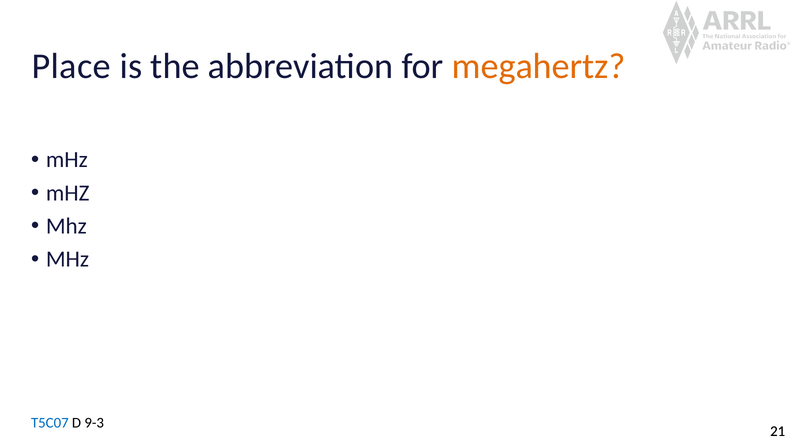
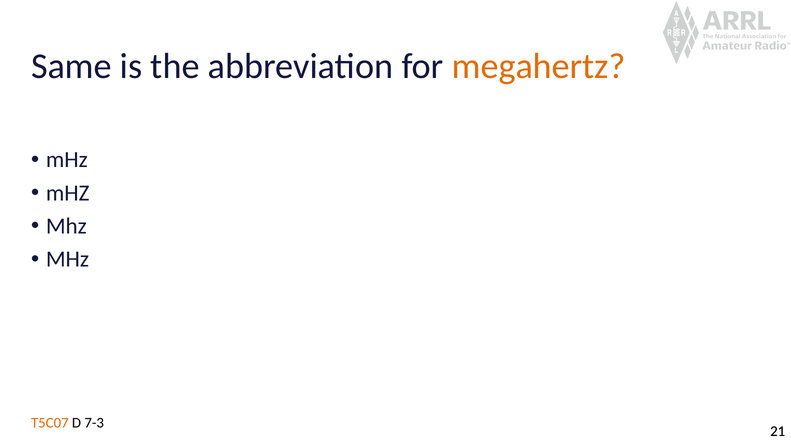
Place: Place -> Same (71, 66)
T5C07 colour: blue -> orange (50, 423)
9-3: 9-3 -> 7-3 (94, 423)
